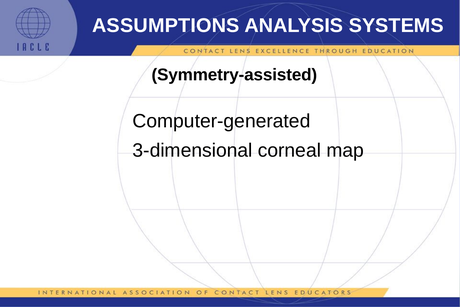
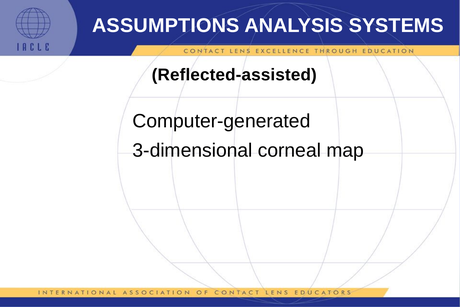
Symmetry-assisted: Symmetry-assisted -> Reflected-assisted (234, 75)
